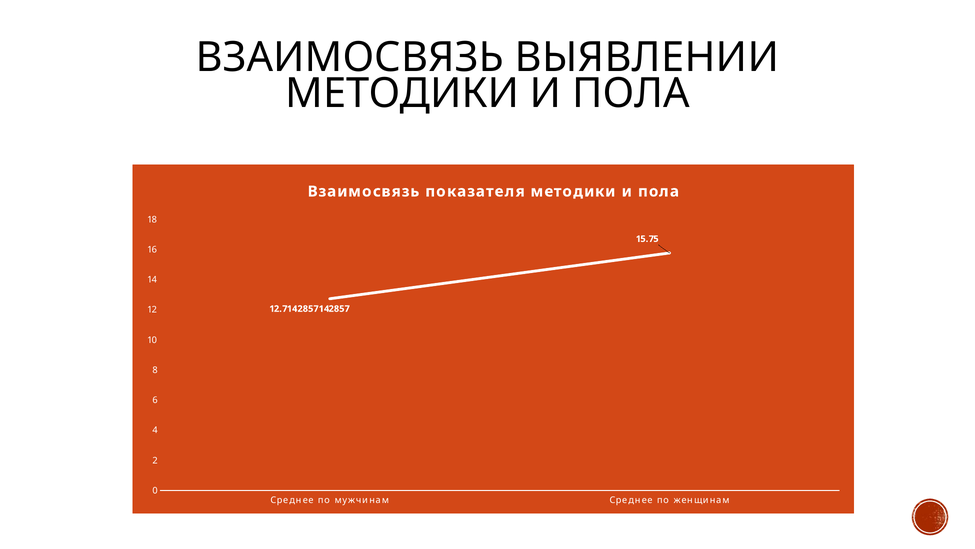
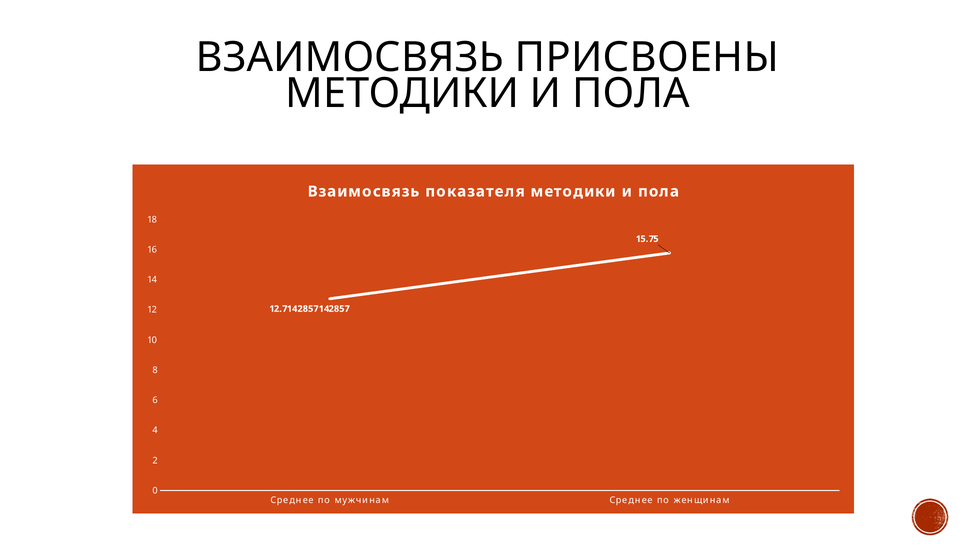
ВЫЯВЛЕНИИ: ВЫЯВЛЕНИИ -> ПРИСВОЕНЫ (647, 57)
